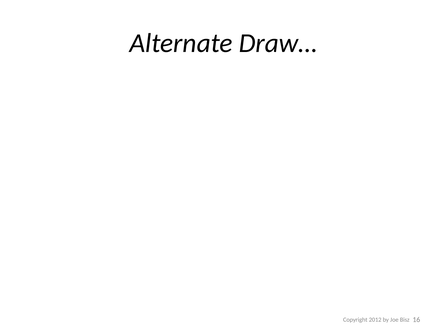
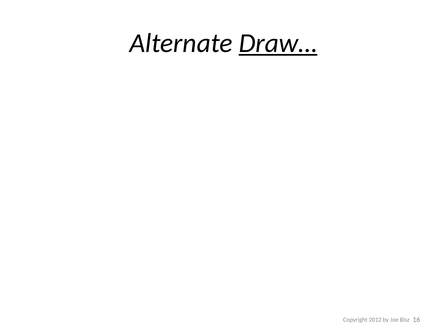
Draw… underline: none -> present (278, 43)
